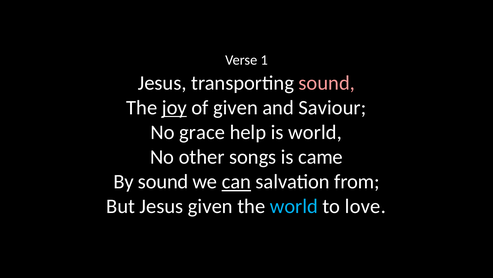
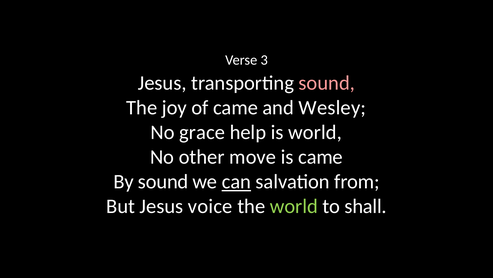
1: 1 -> 3 (264, 60)
joy underline: present -> none (174, 107)
of given: given -> came (236, 107)
Saviour: Saviour -> Wesley (332, 107)
songs: songs -> move (253, 157)
Jesus given: given -> voice (210, 206)
world colour: light blue -> light green (294, 206)
love: love -> shall (366, 206)
